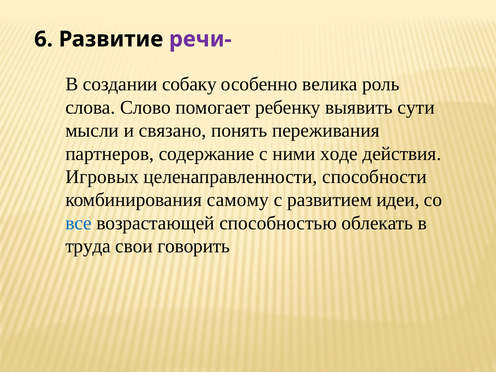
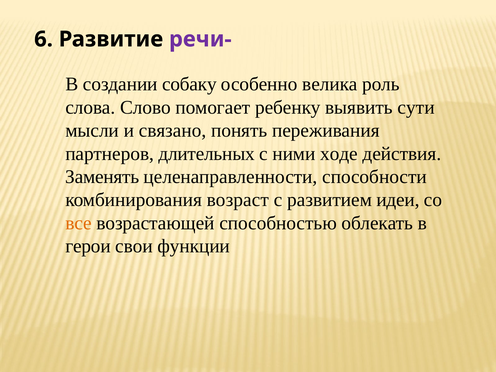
содержание: содержание -> длительных (207, 154)
Игровых: Игровых -> Заменять (102, 177)
самому: самому -> возраст (238, 200)
все colour: blue -> orange (78, 223)
труда: труда -> герои (88, 246)
говорить: говорить -> функции (194, 246)
